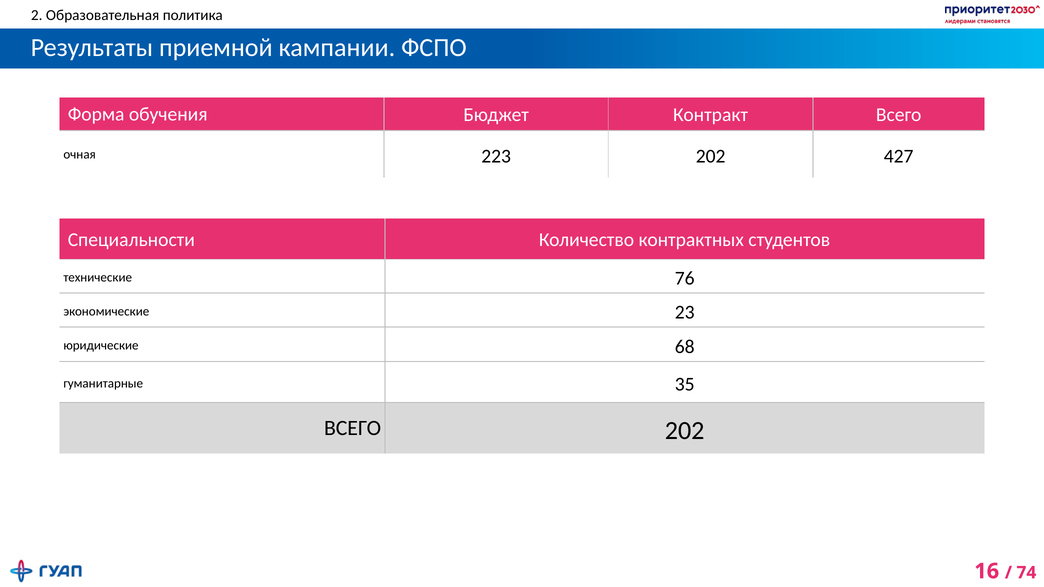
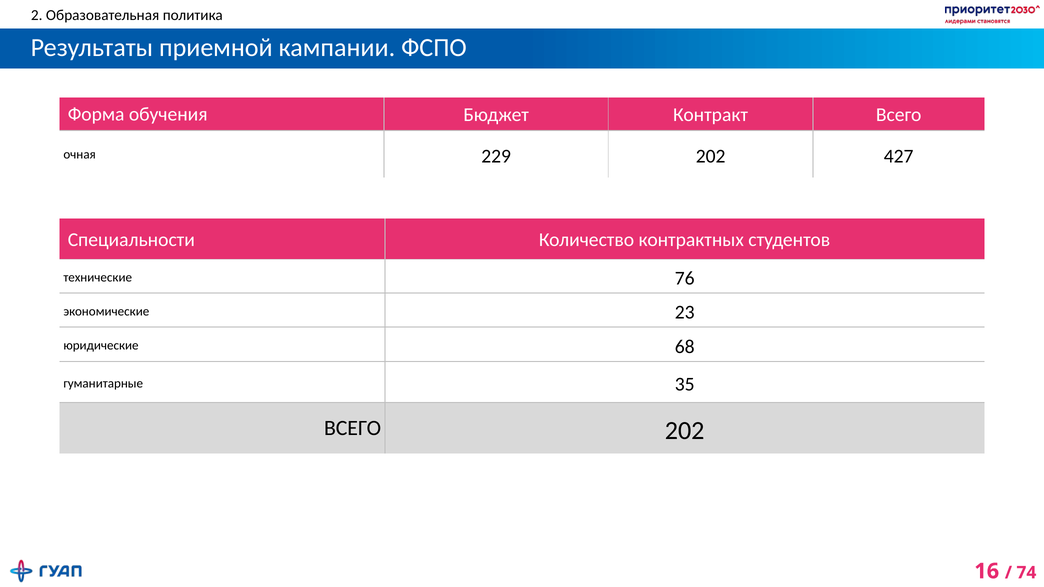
223: 223 -> 229 (496, 157)
